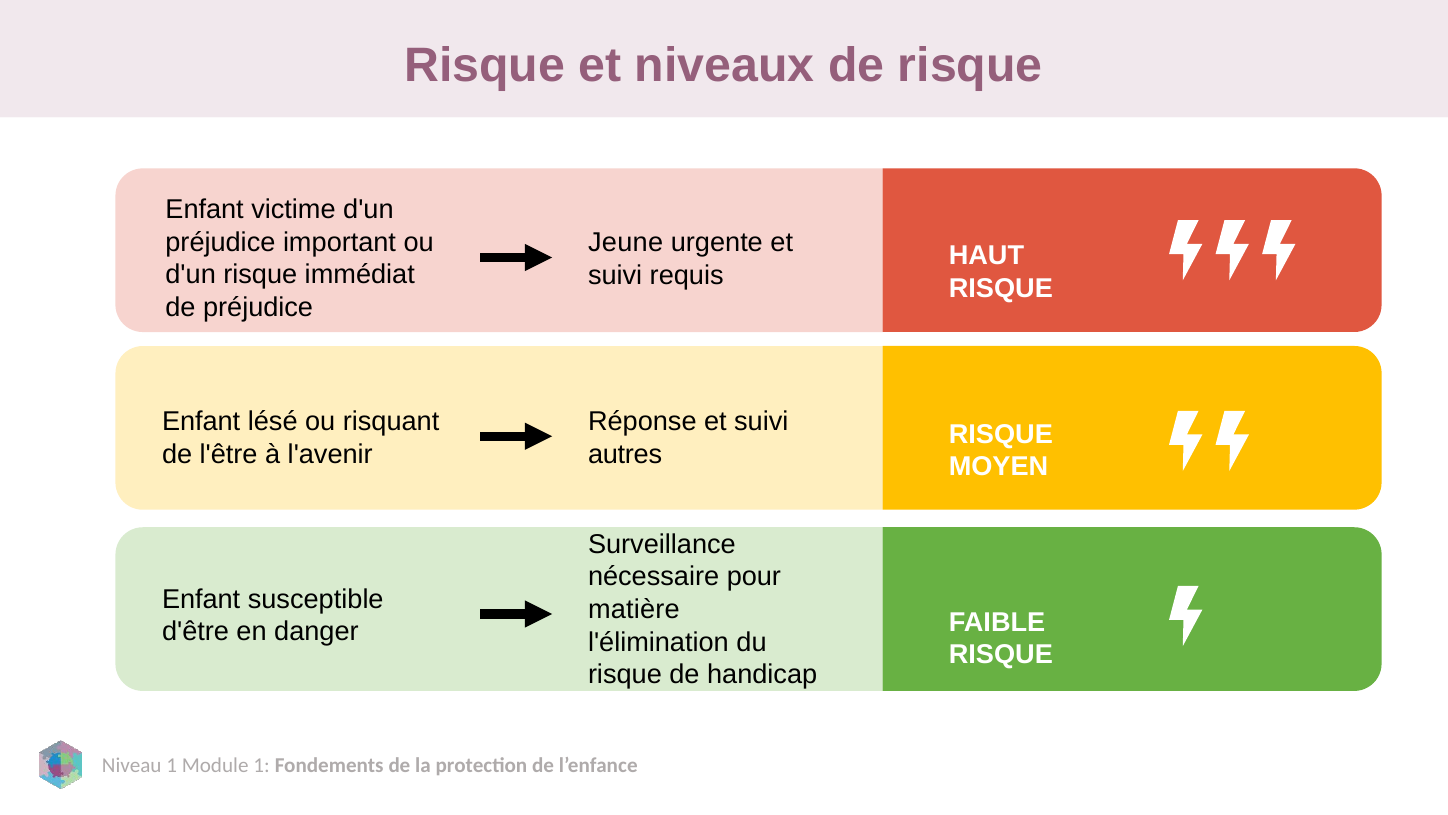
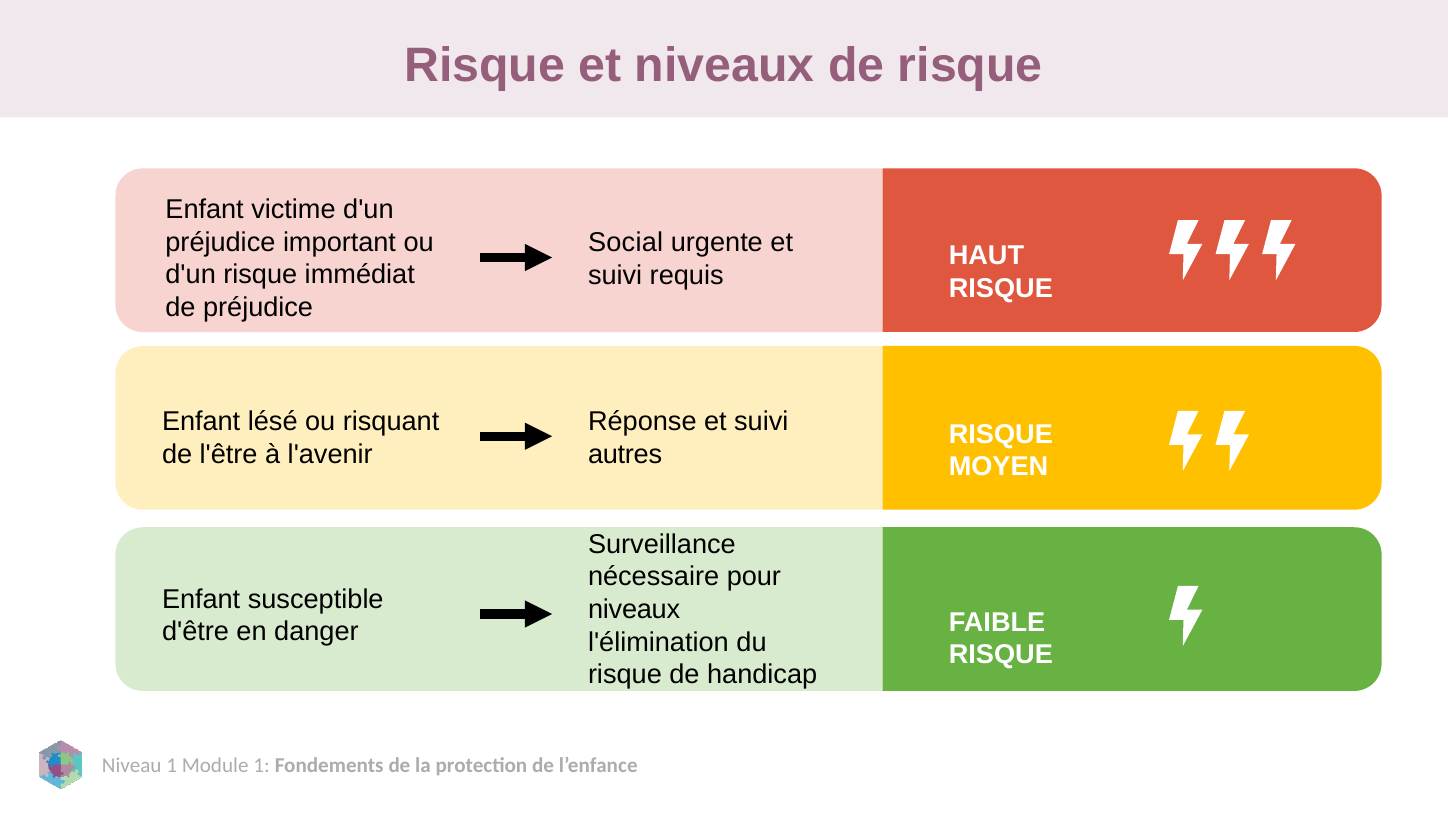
Jeune: Jeune -> Social (626, 243)
matière: matière -> niveaux (634, 609)
